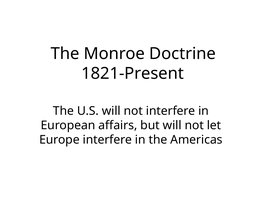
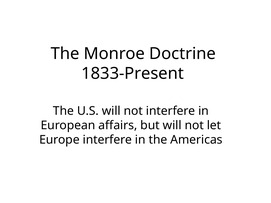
1821-Present: 1821-Present -> 1833-Present (133, 74)
